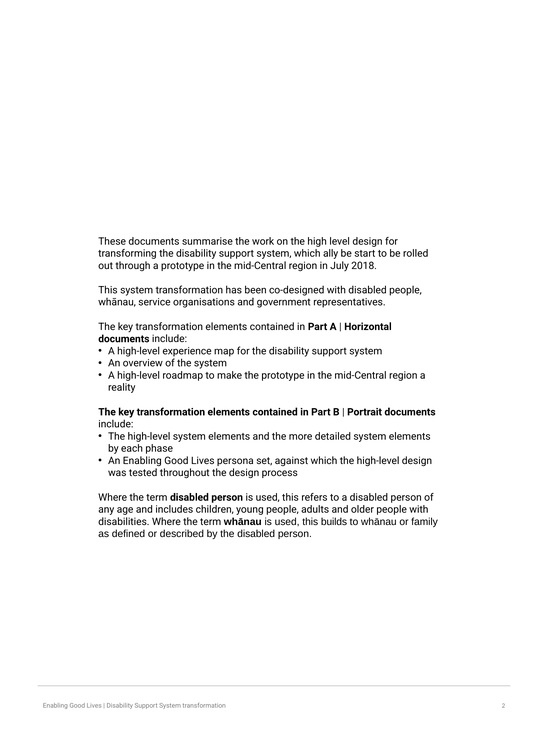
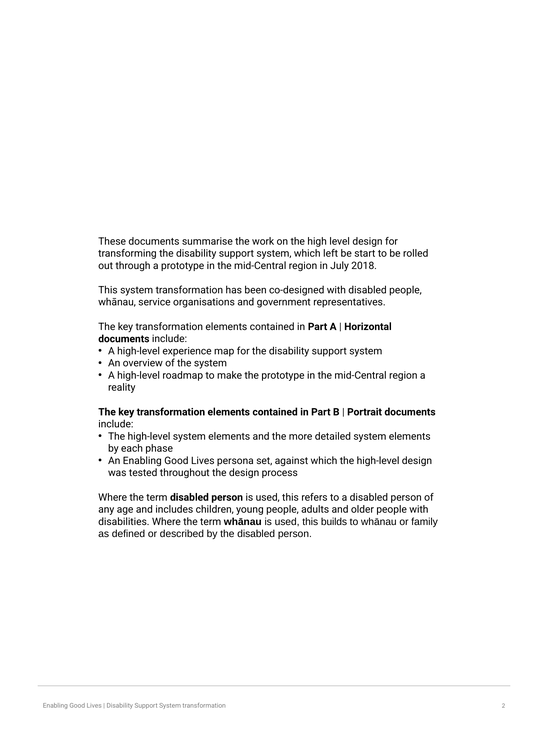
ally: ally -> left (331, 253)
